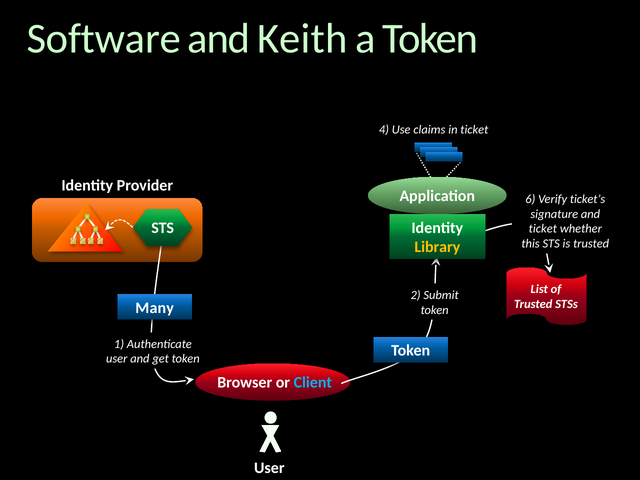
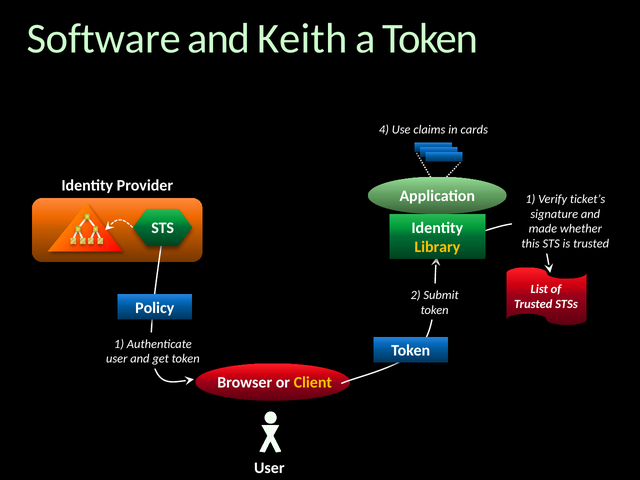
in ticket: ticket -> cards (474, 130)
Application 6: 6 -> 1 (530, 199)
ticket: ticket -> made (543, 229)
Many: Many -> Policy (155, 308)
Client colour: light blue -> yellow (313, 383)
